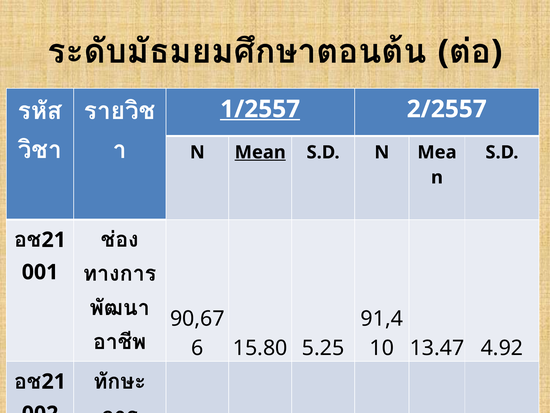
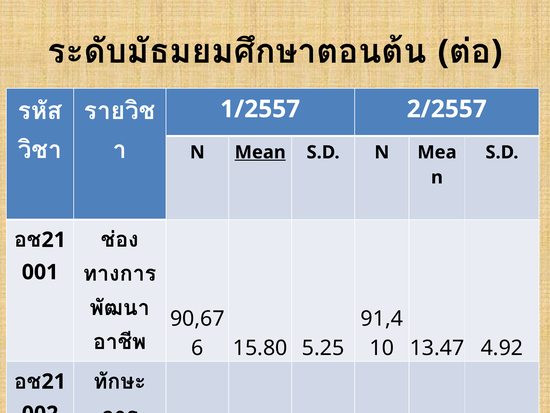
1/2557 underline: present -> none (260, 109)
